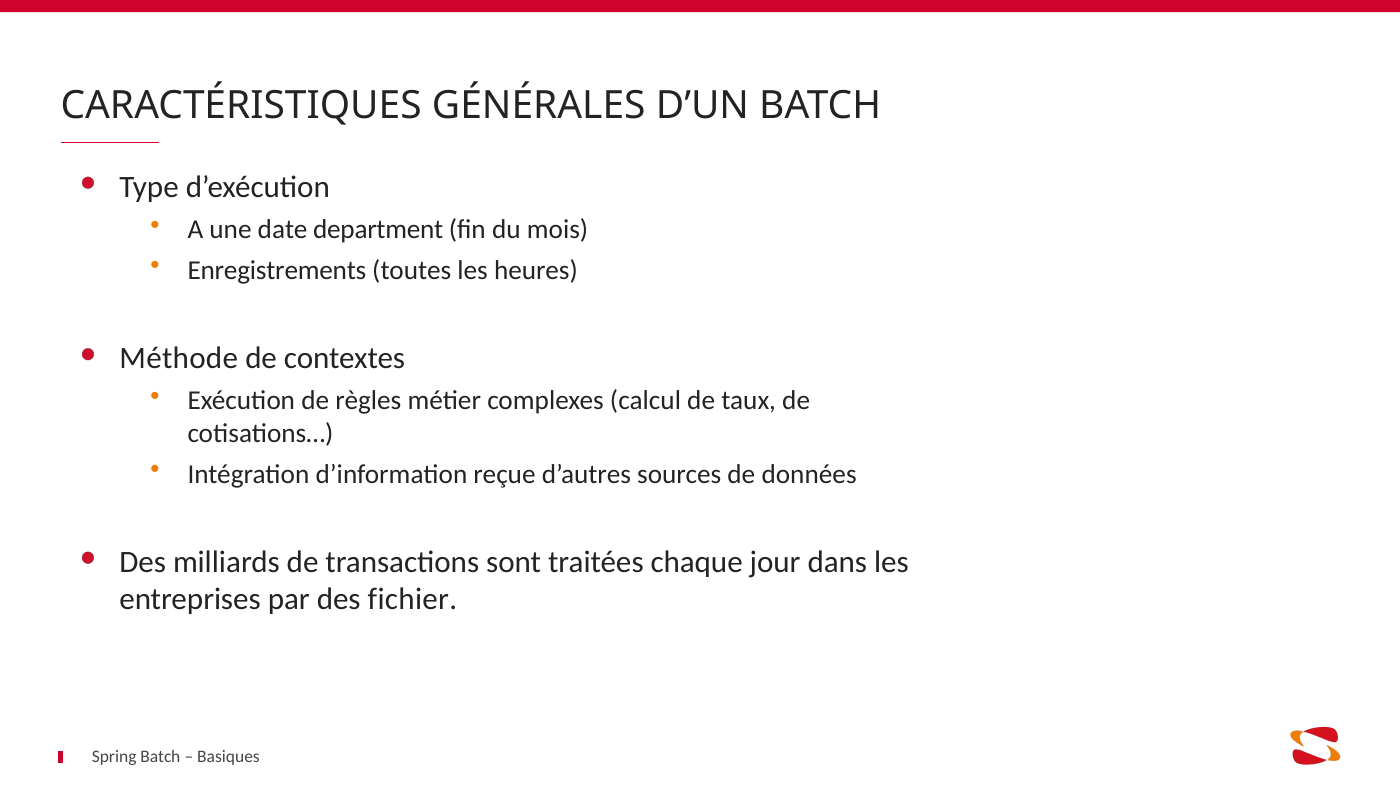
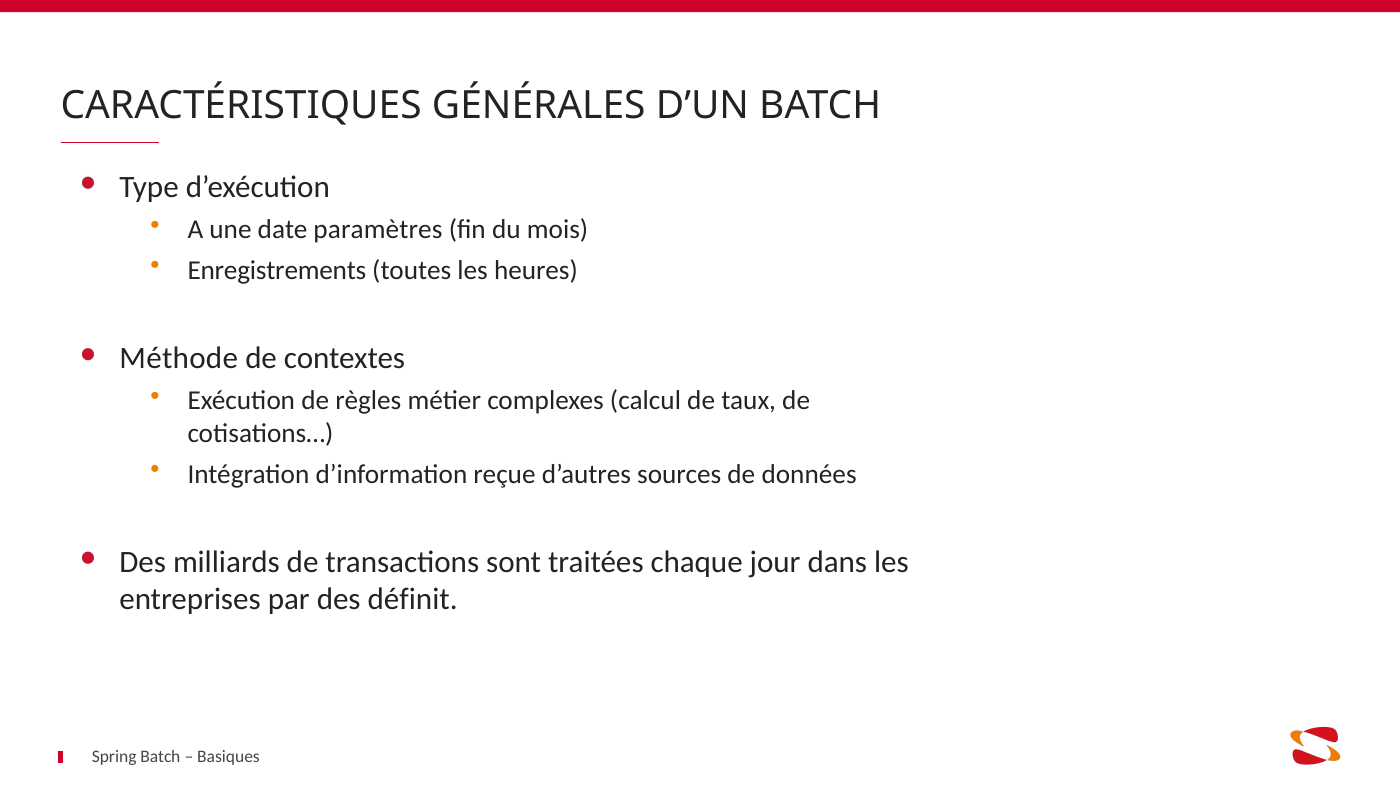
department: department -> paramètres (378, 230)
fichier: fichier -> définit (413, 599)
